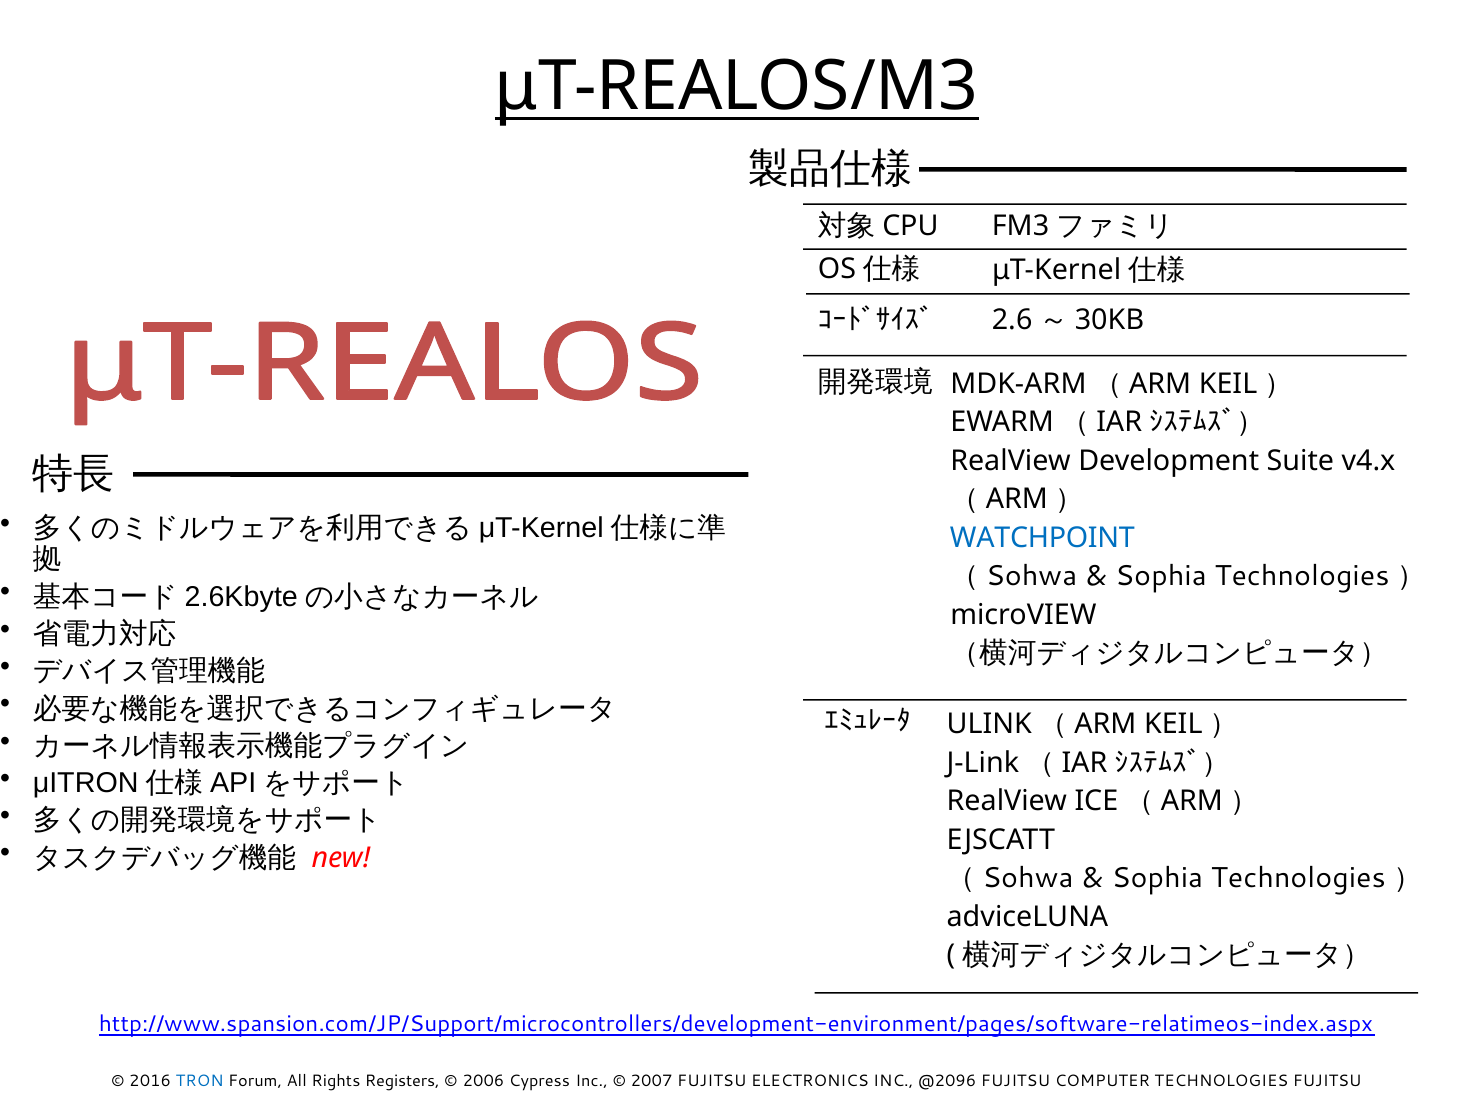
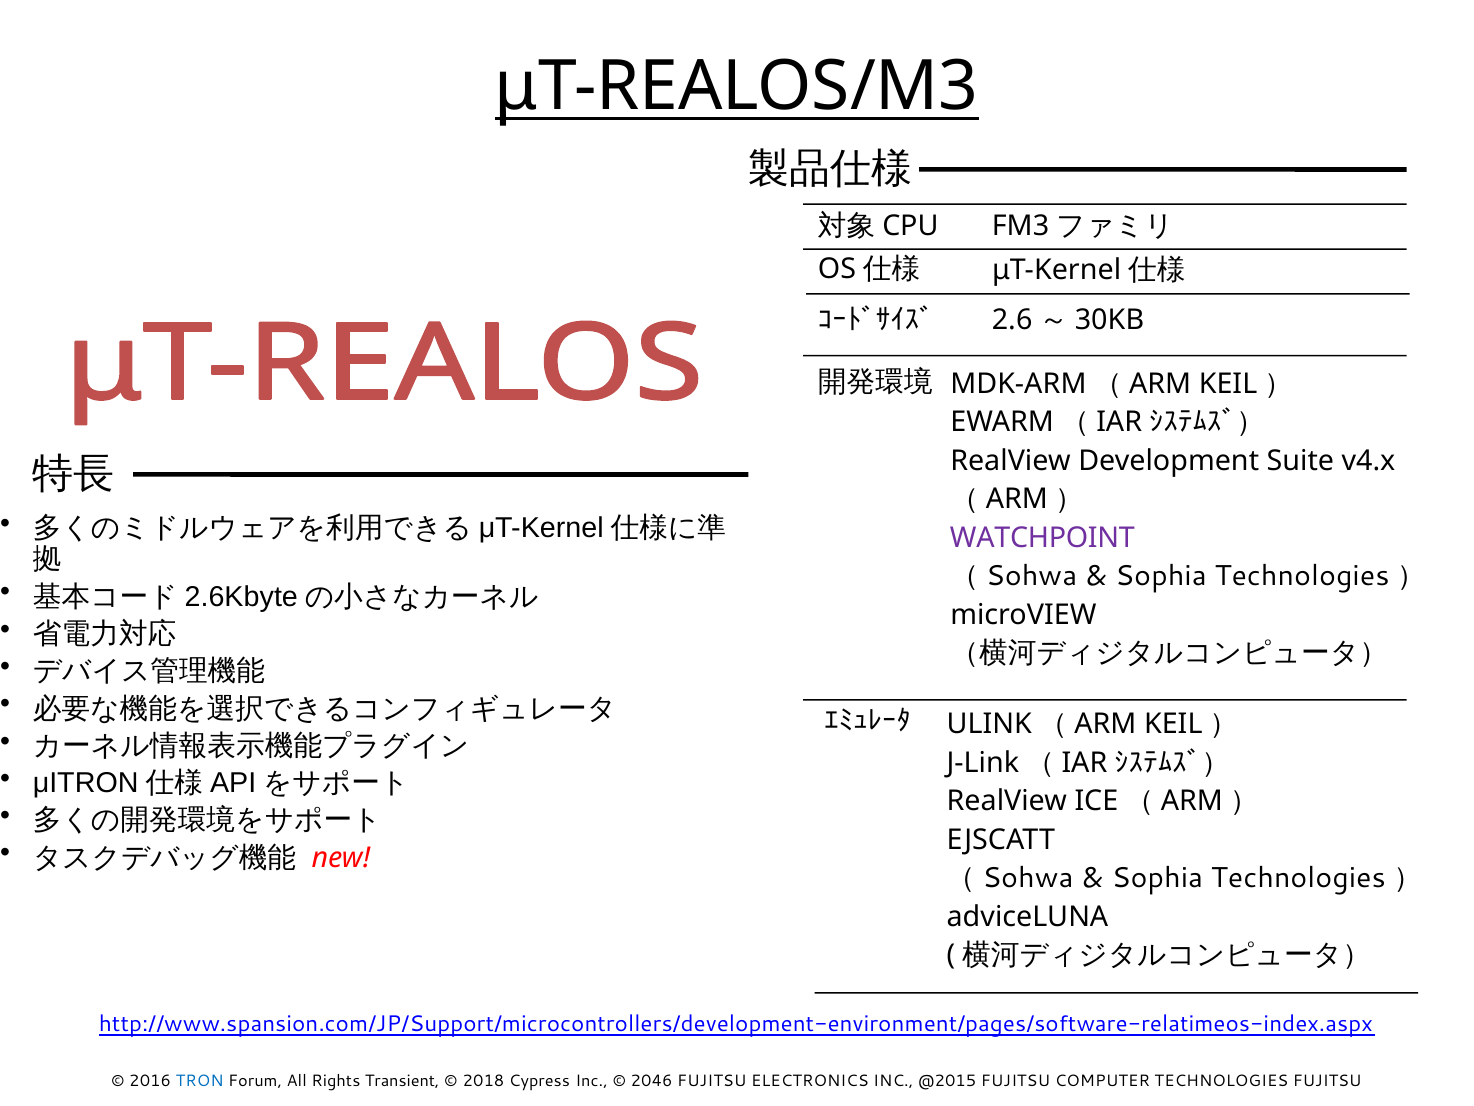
WATCHPOINT colour: blue -> purple (1042, 537)
Registers: Registers -> Transient (402, 1081)
2006: 2006 -> 2018 (484, 1081)
2007: 2007 -> 2046 (652, 1081)
@2096: @2096 -> @2015 (947, 1081)
